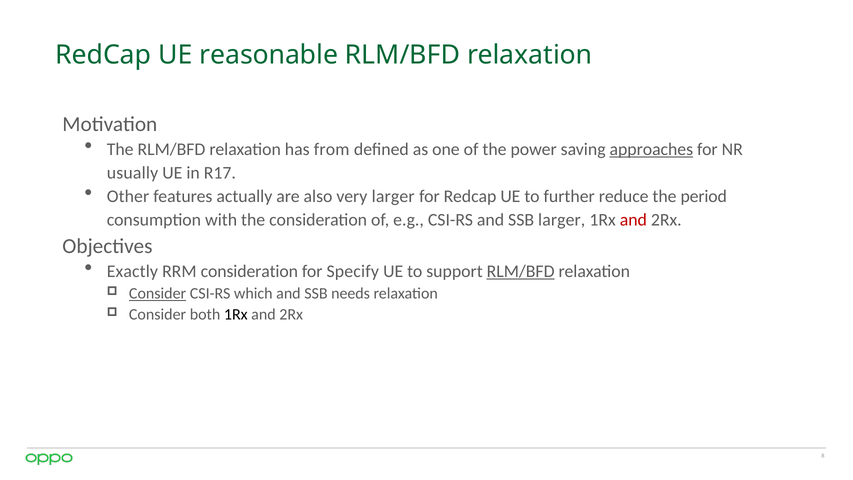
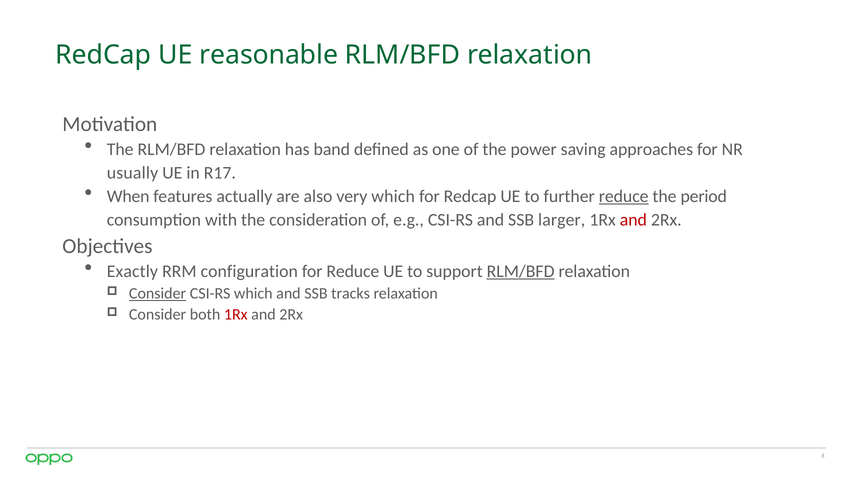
from: from -> band (332, 149)
approaches underline: present -> none (651, 149)
Other: Other -> When (128, 196)
very larger: larger -> which (393, 196)
reduce underline: none -> present (624, 196)
RRM consideration: consideration -> configuration (249, 271)
for Specify: Specify -> Reduce (353, 271)
needs: needs -> tracks (351, 293)
1Rx colour: black -> red (236, 314)
